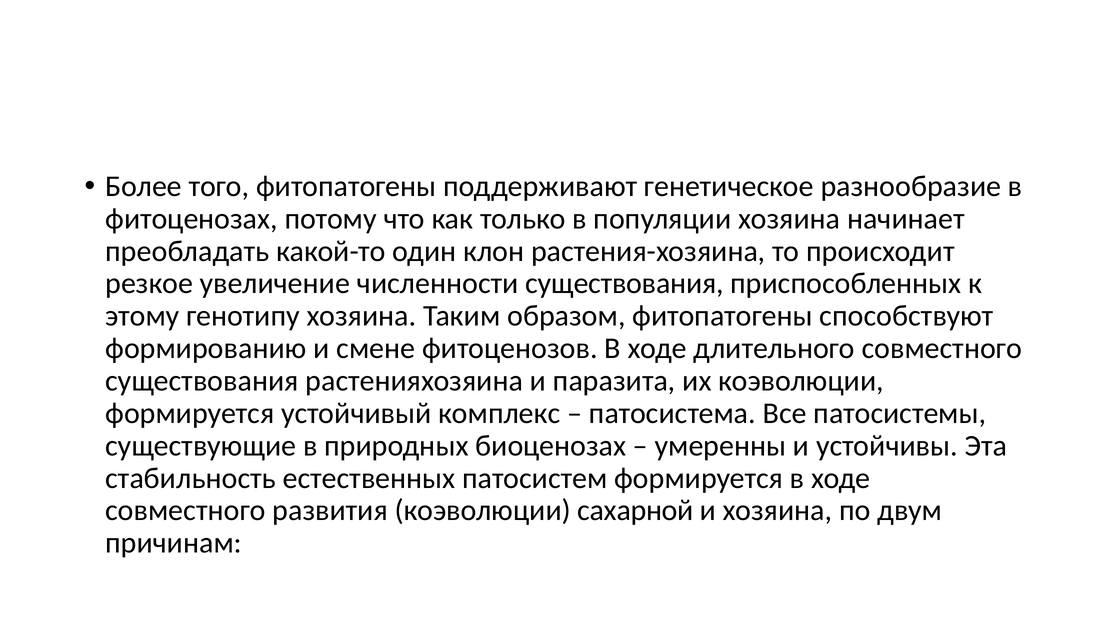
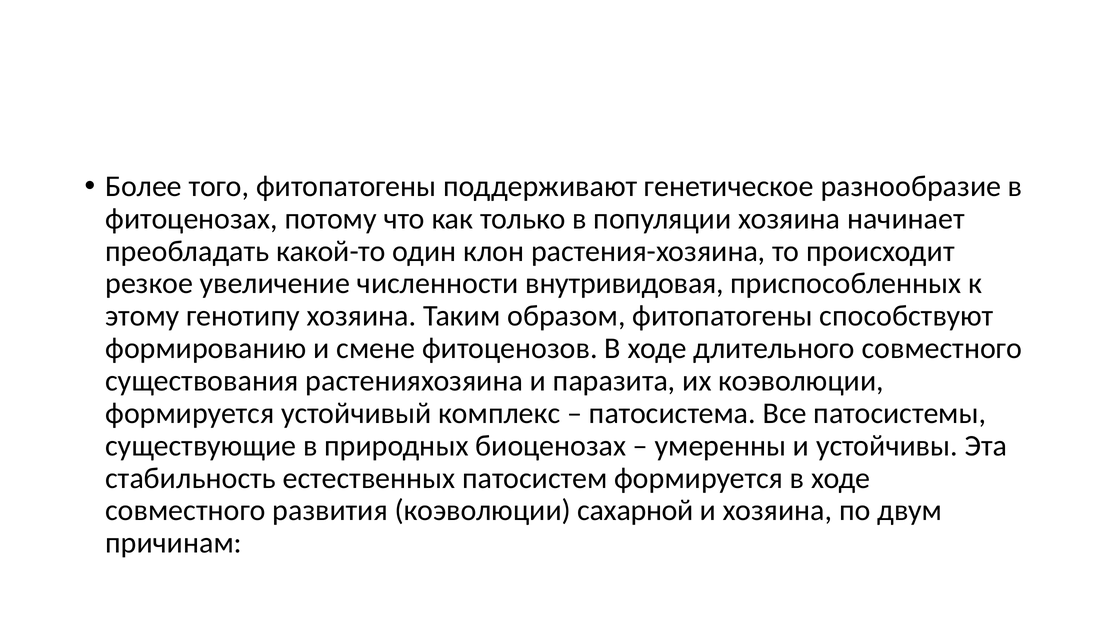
численности существования: существования -> внутривидовая (625, 283)
